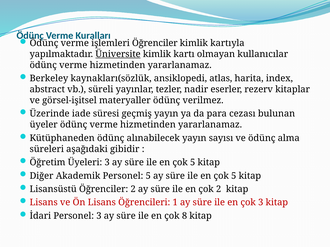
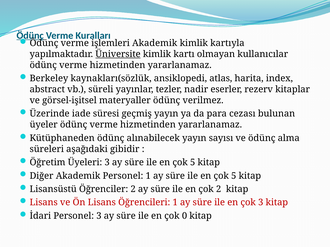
Ödünç underline: none -> present (30, 36)
işlemleri Öğrenciler: Öğrenciler -> Akademik (155, 43)
Personel 5: 5 -> 1 (148, 176)
8: 8 -> 0 (185, 216)
